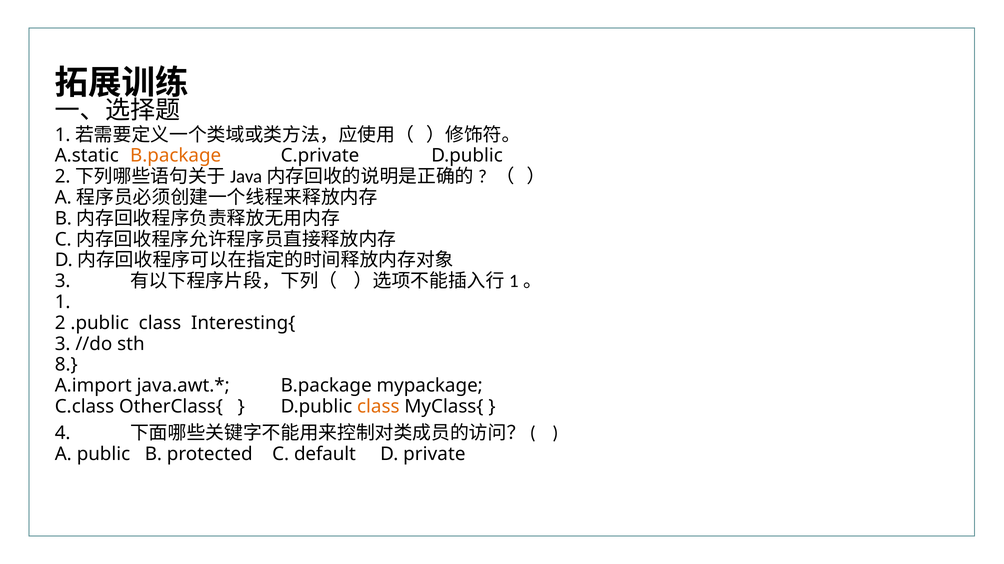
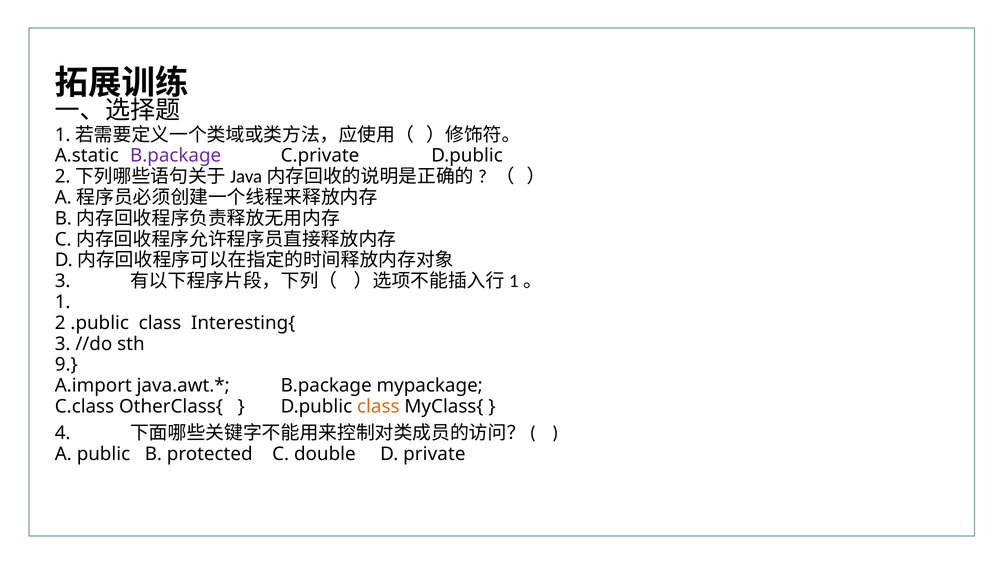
B.package colour: orange -> purple (176, 156)
8: 8 -> 9 (66, 365)
default: default -> double (325, 455)
